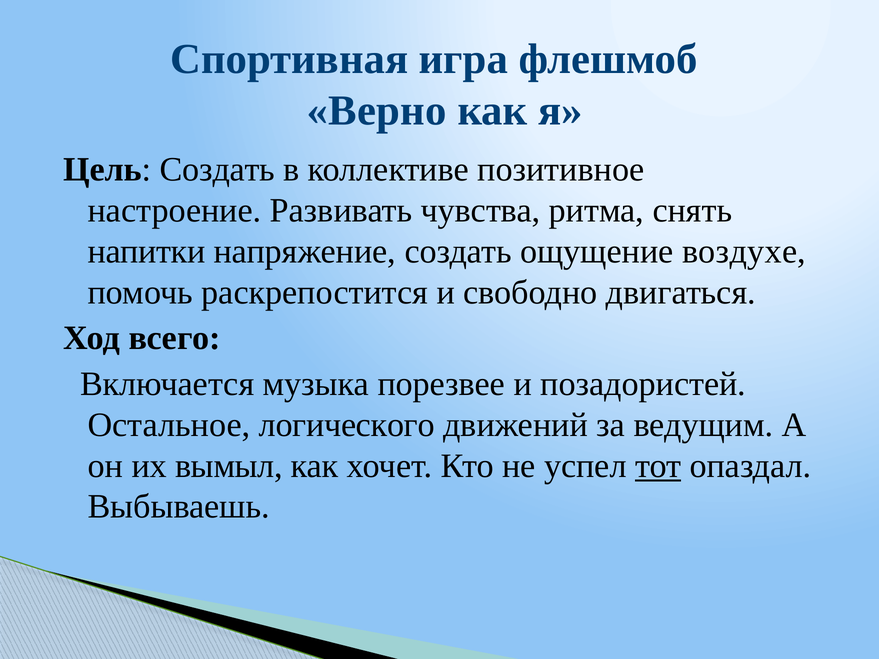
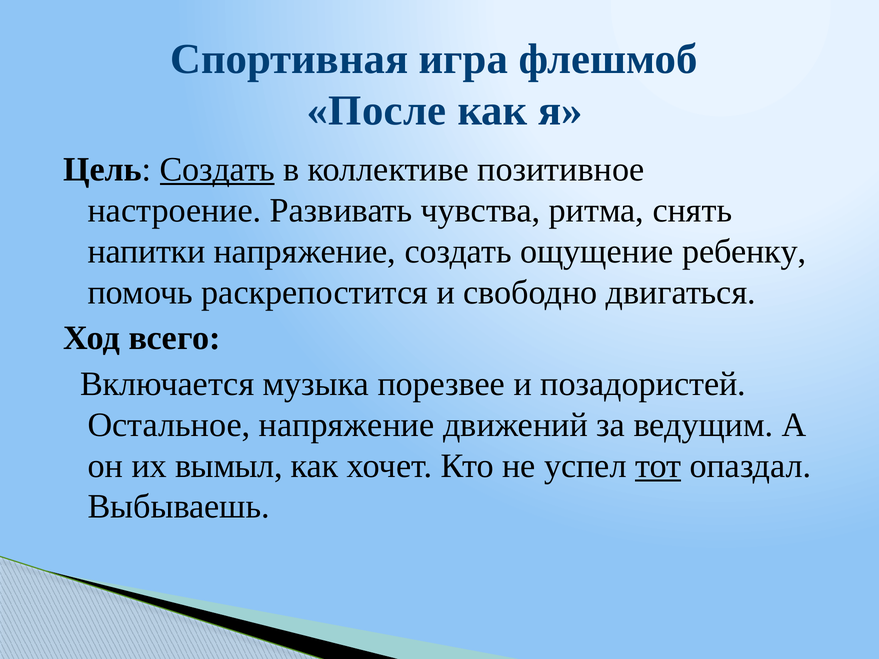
Верно: Верно -> После (377, 111)
Создать underline: none -> present (217, 170)
воздухе: воздухе -> ребенку (744, 251)
Остальное логического: логического -> напряжение (347, 425)
